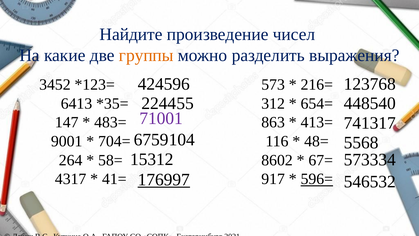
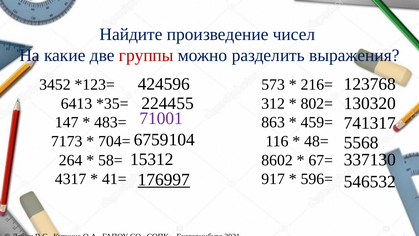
группы colour: orange -> red (146, 55)
448540: 448540 -> 130320 (370, 103)
654=: 654= -> 802= (317, 103)
413=: 413= -> 459= (317, 122)
9001: 9001 -> 7173 (67, 141)
573334: 573334 -> 337130 (370, 160)
596= underline: present -> none (317, 179)
